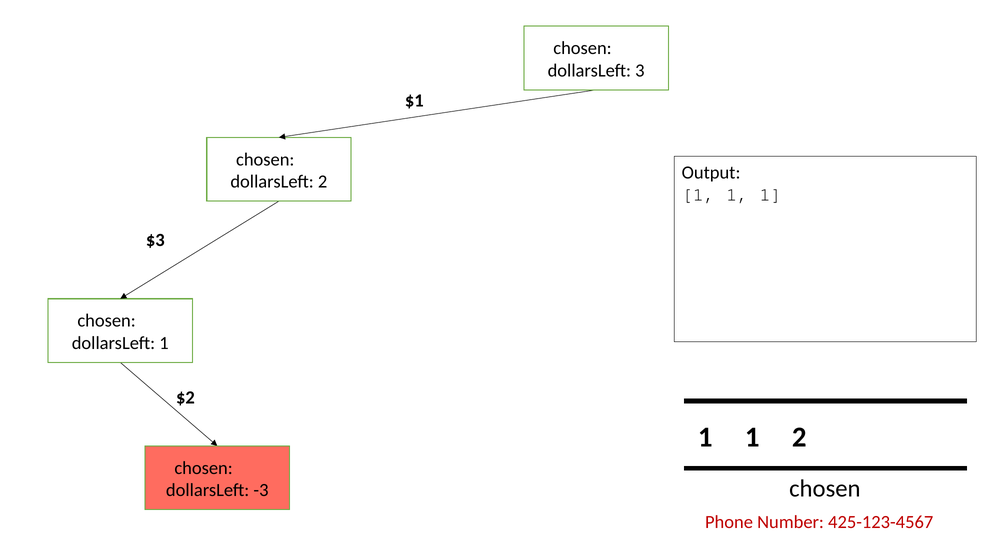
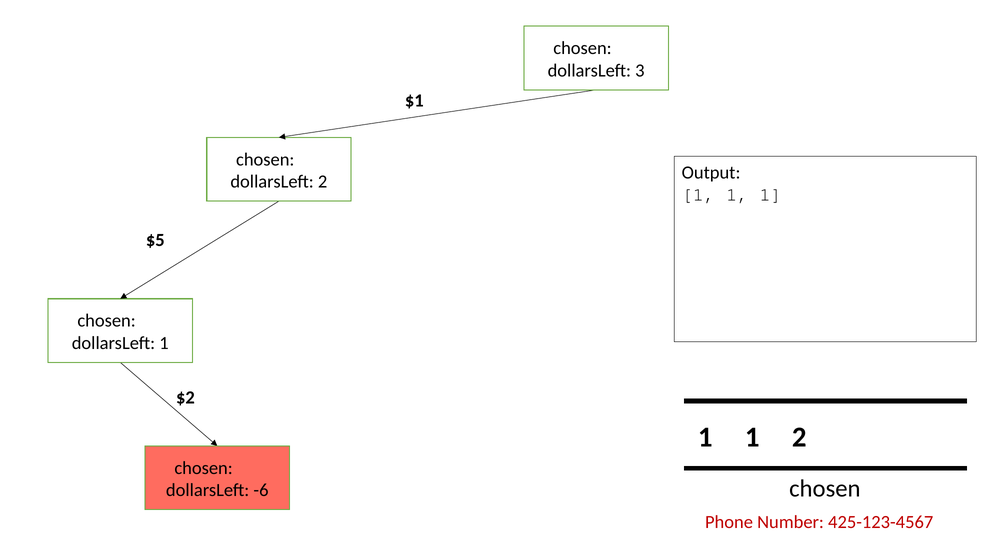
$3: $3 -> $5 (155, 240)
-3: -3 -> -6 (261, 490)
